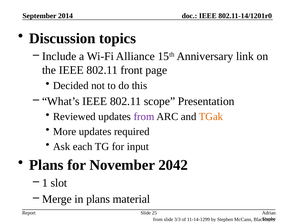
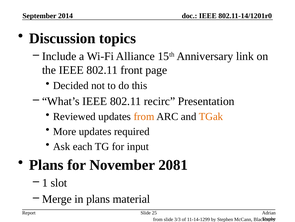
scope: scope -> recirc (160, 101)
from colour: purple -> orange (144, 116)
2042: 2042 -> 2081 (173, 165)
